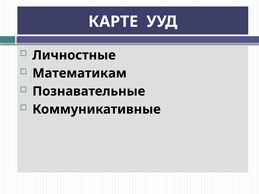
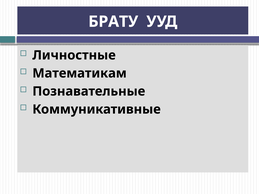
КАРТЕ: КАРТЕ -> БРАТУ (113, 22)
